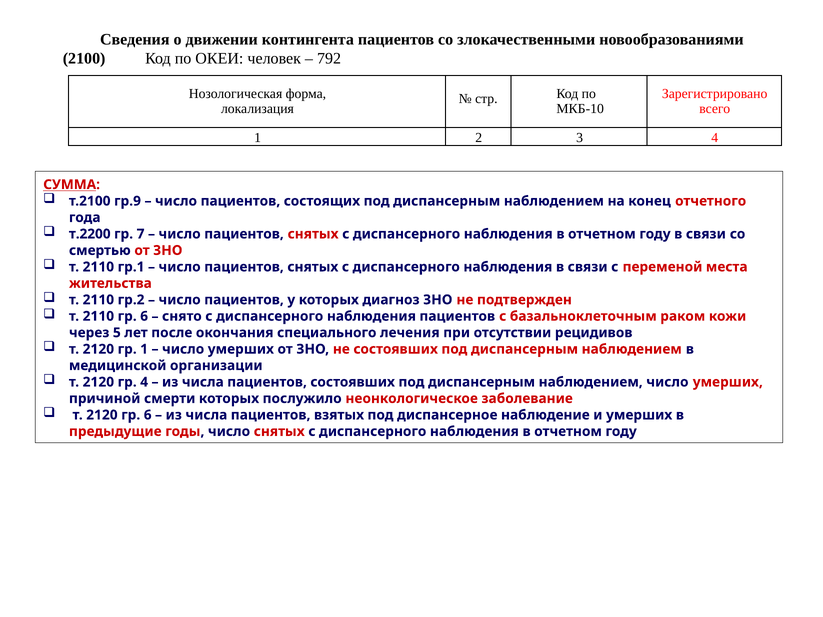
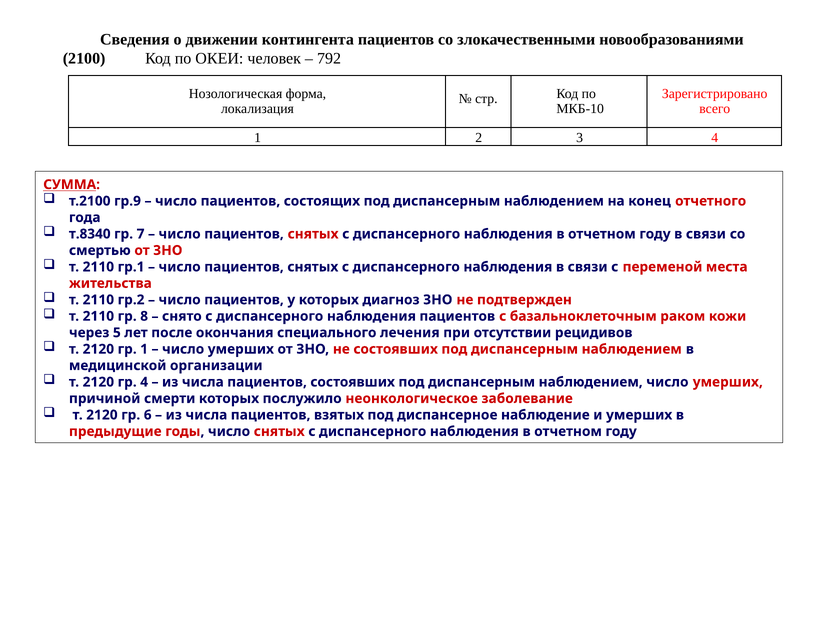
т.2200: т.2200 -> т.8340 (90, 234)
2110 гр 6: 6 -> 8 (144, 316)
